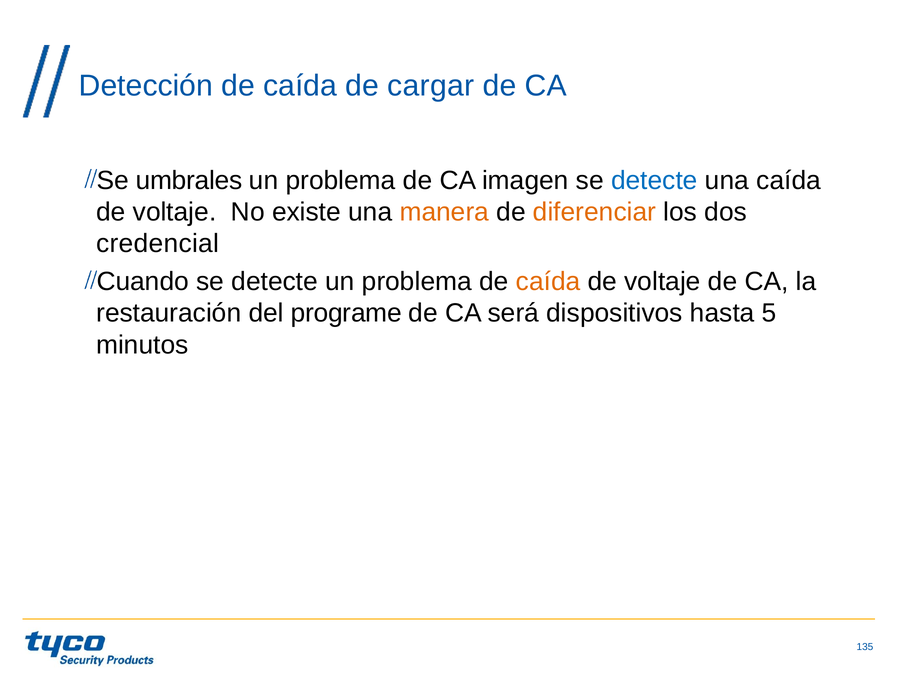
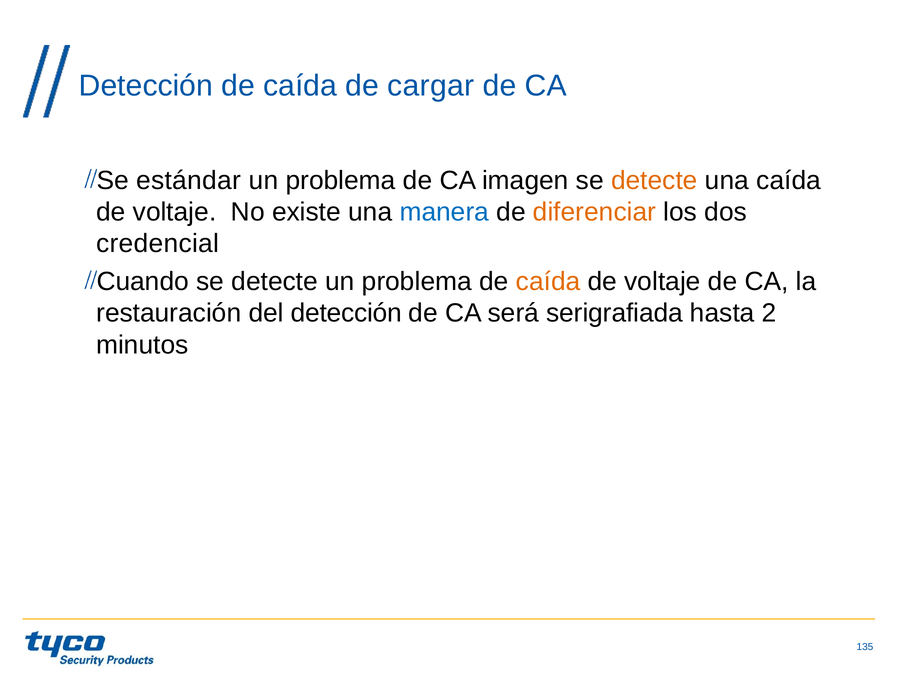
umbrales: umbrales -> estándar (189, 181)
detecte colour: blue -> orange (654, 181)
manera colour: orange -> blue (444, 212)
del programe: programe -> detección (346, 314)
dispositivos: dispositivos -> serigrafiada (615, 314)
5: 5 -> 2 (769, 314)
